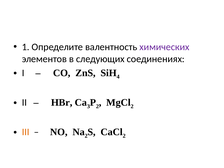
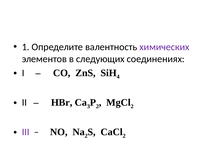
III colour: orange -> purple (26, 132)
